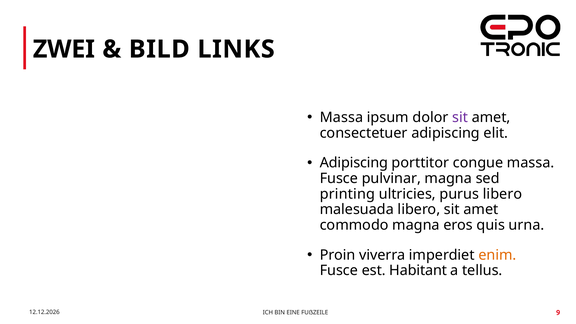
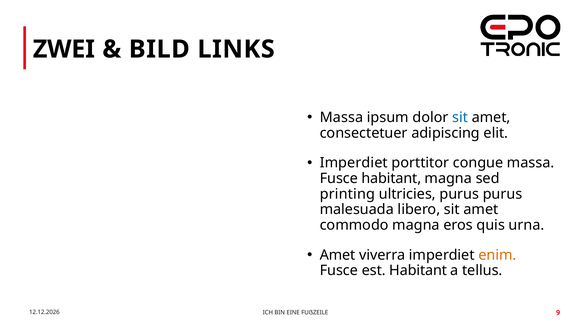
sit colour: purple -> blue (460, 117)
Adipiscing: Adipiscing -> Imperdiet (354, 163)
Fusce pulvinar: pulvinar -> habitant (391, 178)
purus libero: libero -> purus (503, 194)
Proin: Proin -> Amet (338, 255)
